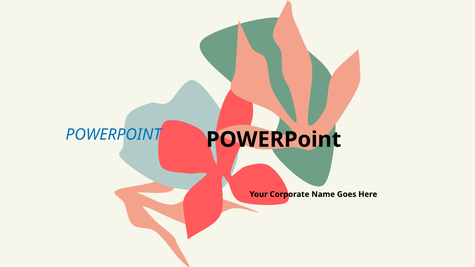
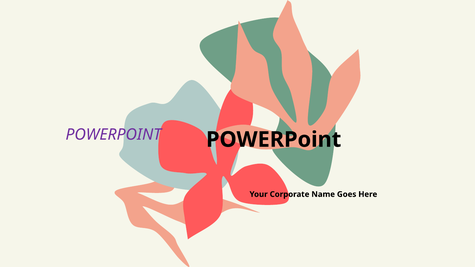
POWERPOINT colour: blue -> purple (113, 135)
